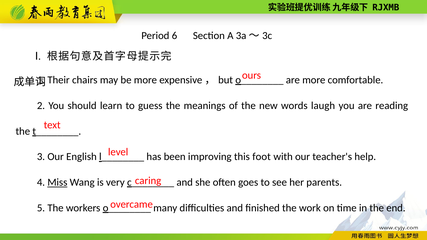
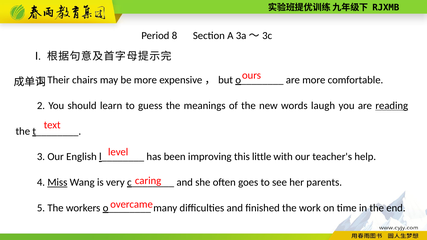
6: 6 -> 8 (174, 36)
reading underline: none -> present (392, 106)
foot: foot -> little (262, 157)
